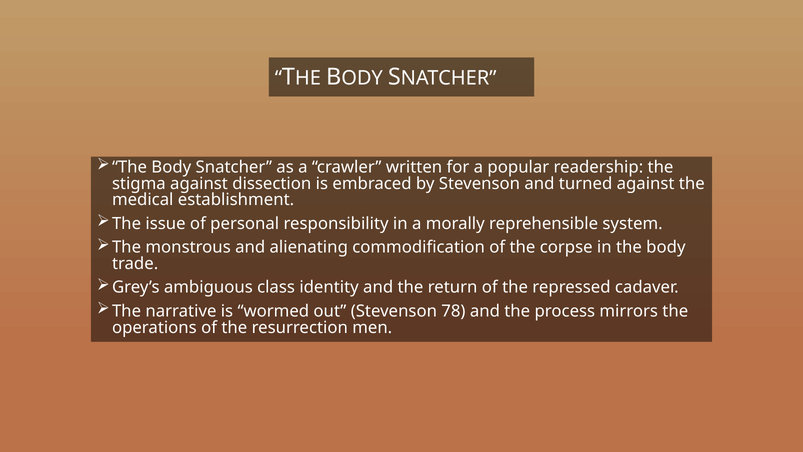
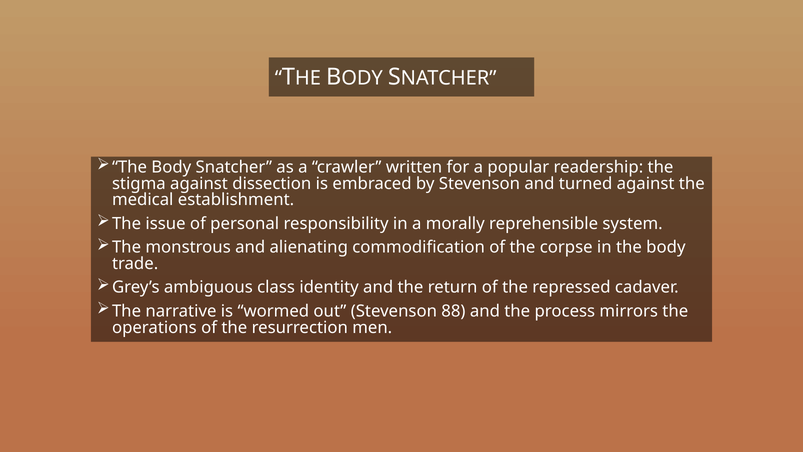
78: 78 -> 88 (453, 311)
